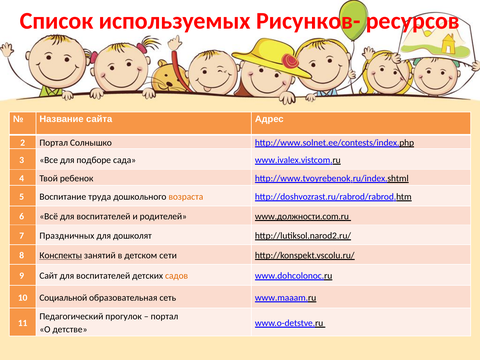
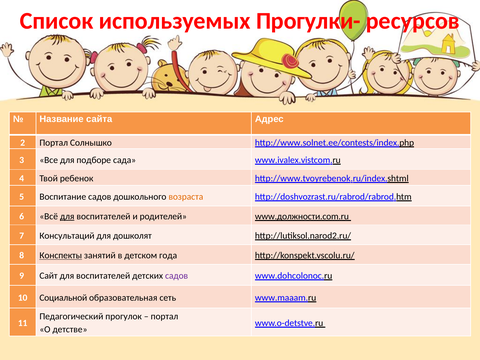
Рисунков-: Рисунков- -> Прогулки- (308, 21)
Воспитание труда: труда -> садов (100, 197)
для underline: none -> present (67, 216)
Праздничных: Праздничных -> Консультаций (67, 236)
сети: сети -> года (168, 255)
садов colour: orange -> purple (177, 276)
